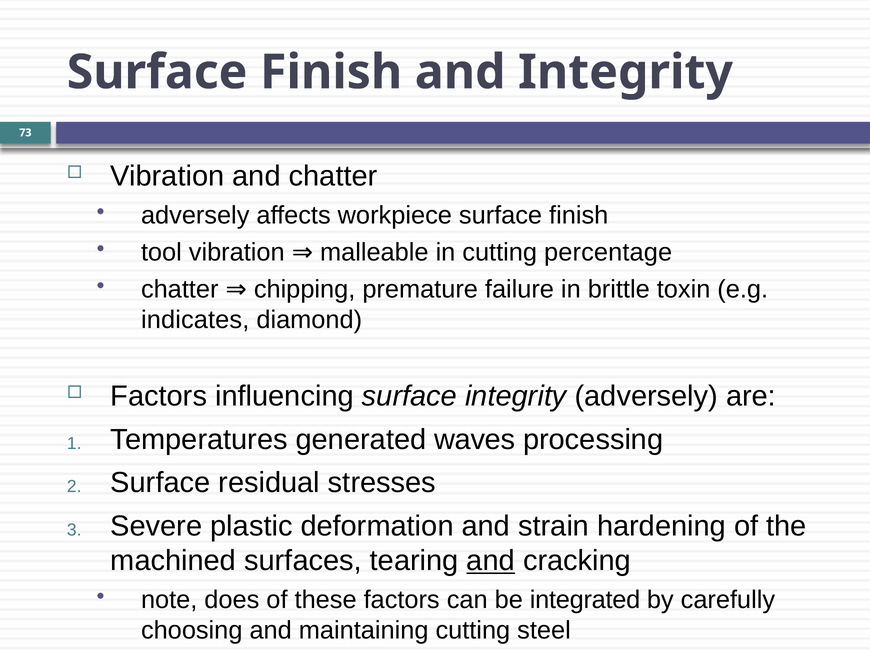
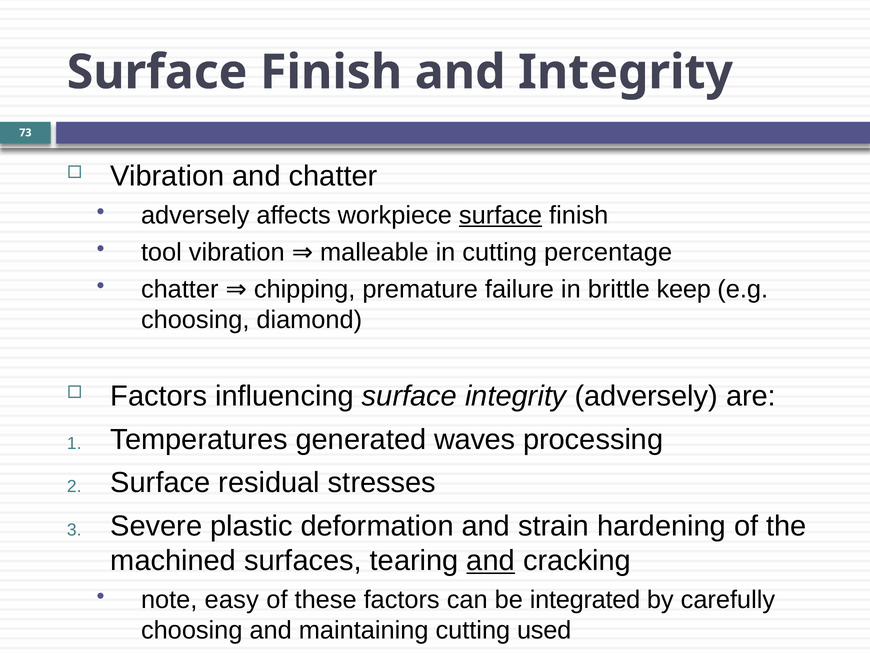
surface underline: none -> present (501, 215)
toxin: toxin -> keep (684, 289)
indicates: indicates -> choosing (195, 320)
does: does -> easy (232, 599)
steel: steel -> used (544, 630)
